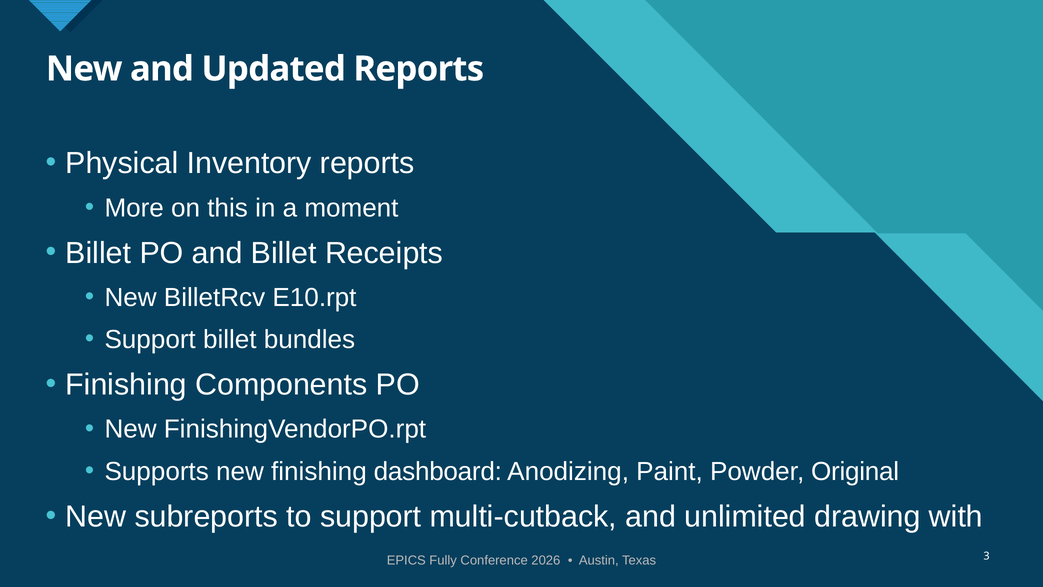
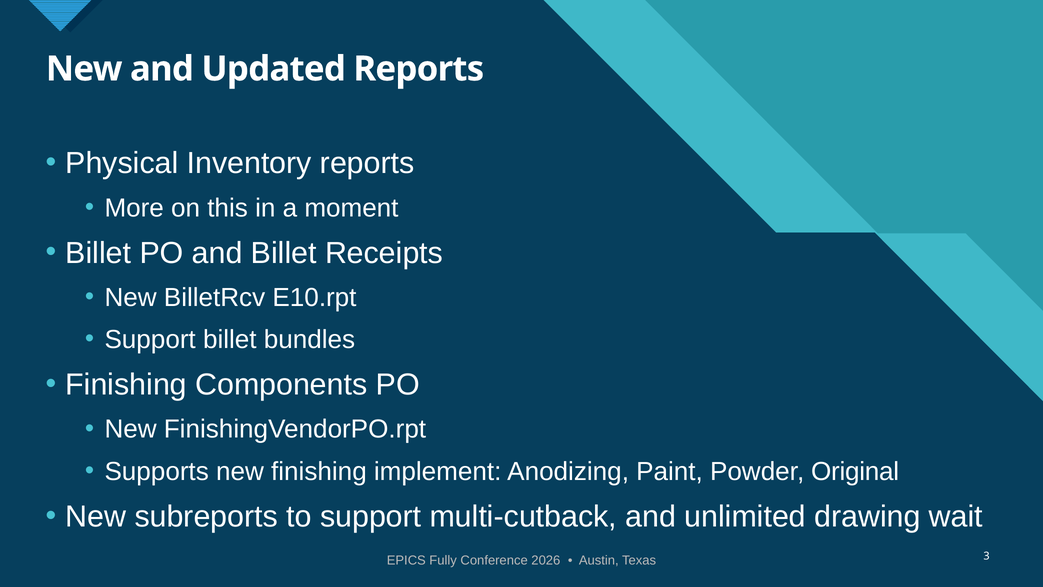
dashboard: dashboard -> implement (438, 471)
with: with -> wait (956, 516)
